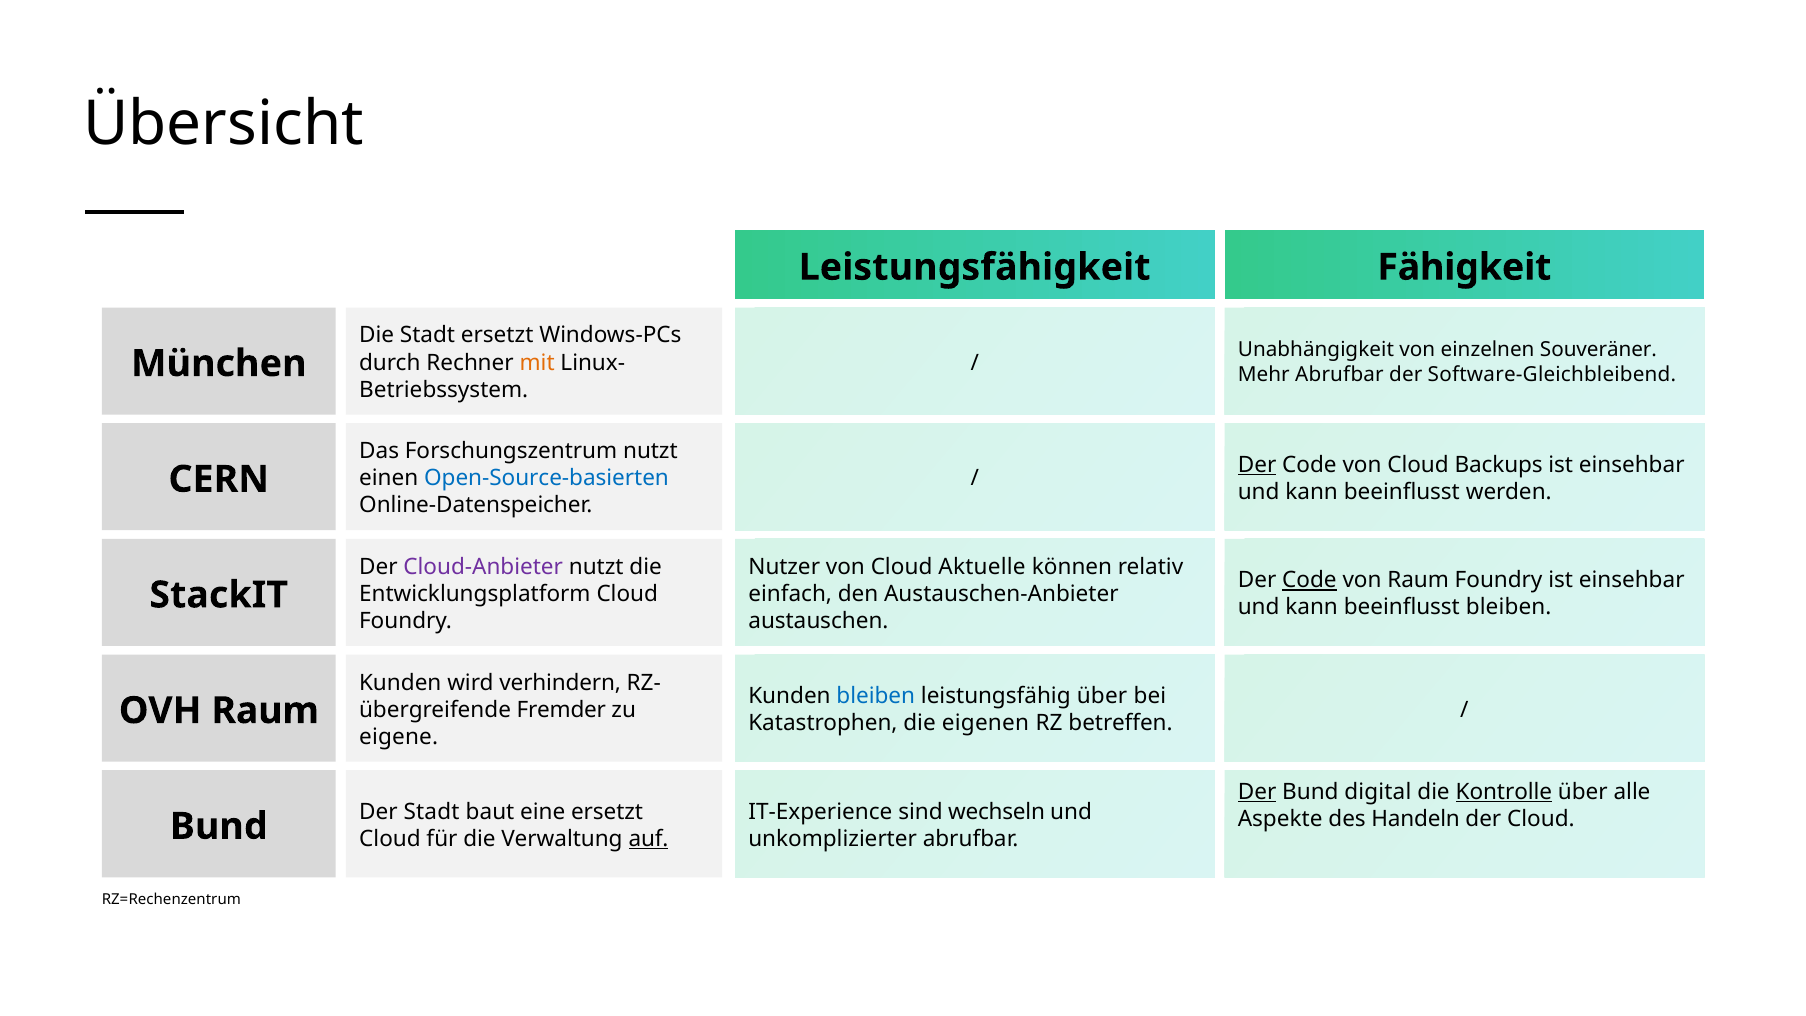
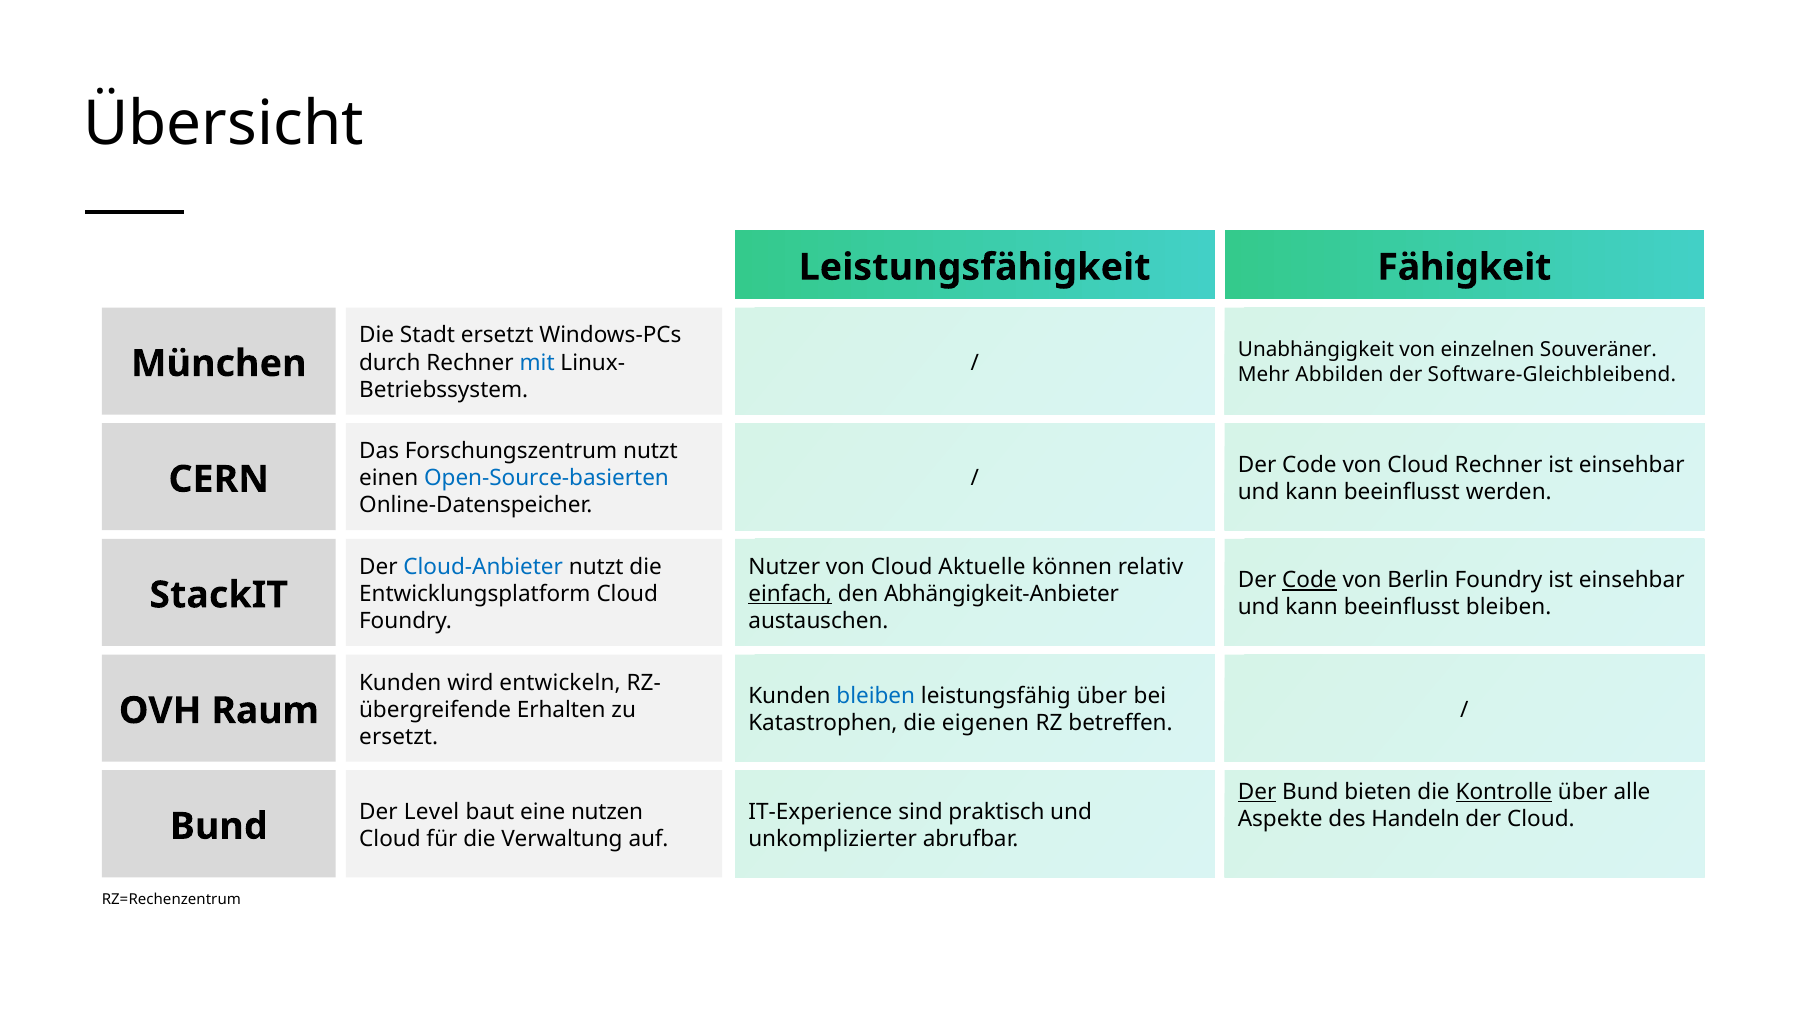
mit colour: orange -> blue (537, 363)
Mehr Abrufbar: Abrufbar -> Abbilden (1339, 375)
Der underline: present -> none (1257, 465)
Cloud Backups: Backups -> Rechner (1499, 465)
Cloud-Anbieter colour: purple -> blue (483, 567)
von Raum: Raum -> Berlin (1418, 580)
einfach underline: none -> present (790, 594)
Austauschen-Anbieter: Austauschen-Anbieter -> Abhängigkeit-Anbieter (1001, 594)
verhindern: verhindern -> entwickeln (560, 682)
Fremder: Fremder -> Erhalten (561, 710)
eigene: eigene -> ersetzt (399, 737)
digital: digital -> bieten (1378, 792)
Der Stadt: Stadt -> Level (432, 812)
eine ersetzt: ersetzt -> nutzen (607, 812)
wechseln: wechseln -> praktisch (997, 812)
auf underline: present -> none (649, 839)
